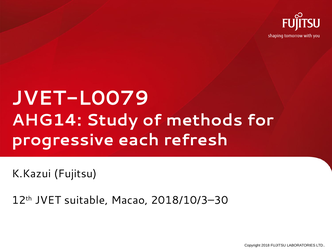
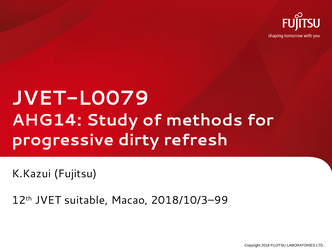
each: each -> dirty (139, 140)
2018/10/3–30: 2018/10/3–30 -> 2018/10/3–99 (190, 200)
